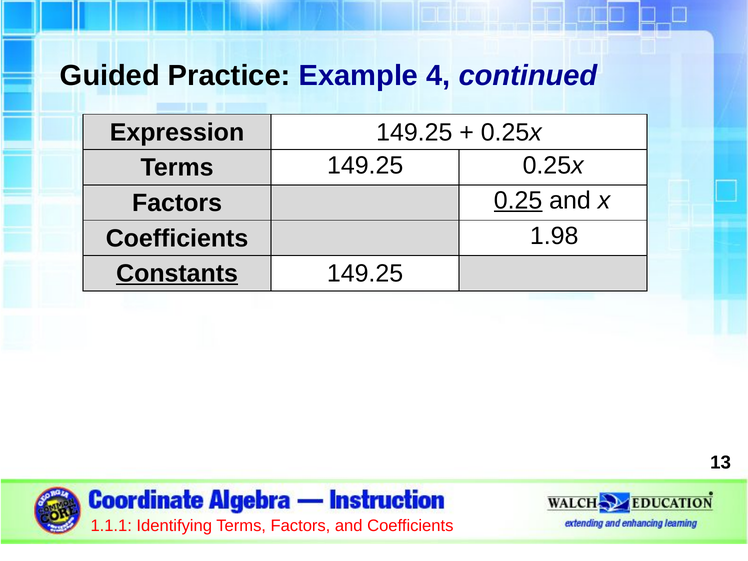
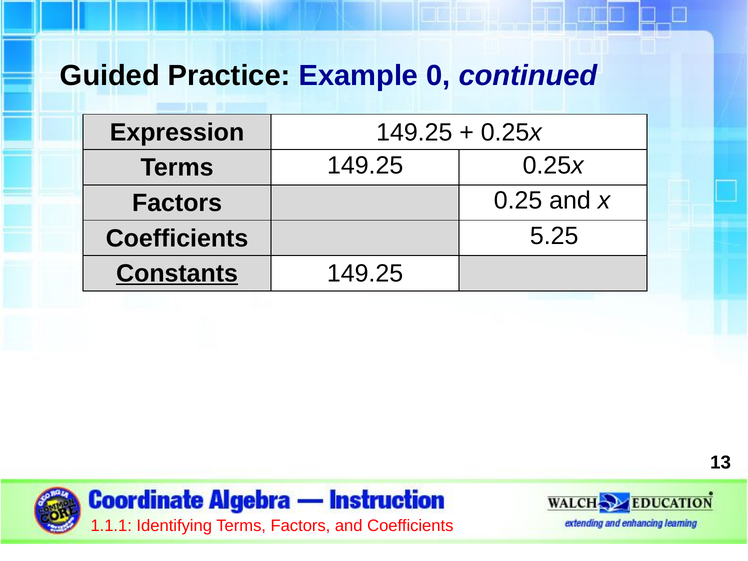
4: 4 -> 0 (438, 76)
0.25 underline: present -> none (518, 201)
1.98: 1.98 -> 5.25 (554, 236)
